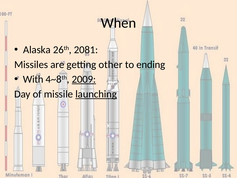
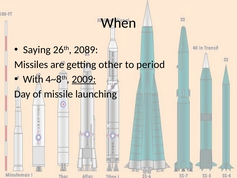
Alaska: Alaska -> Saying (37, 50)
2081: 2081 -> 2089 (86, 50)
ending: ending -> period (151, 64)
launching underline: present -> none (96, 94)
